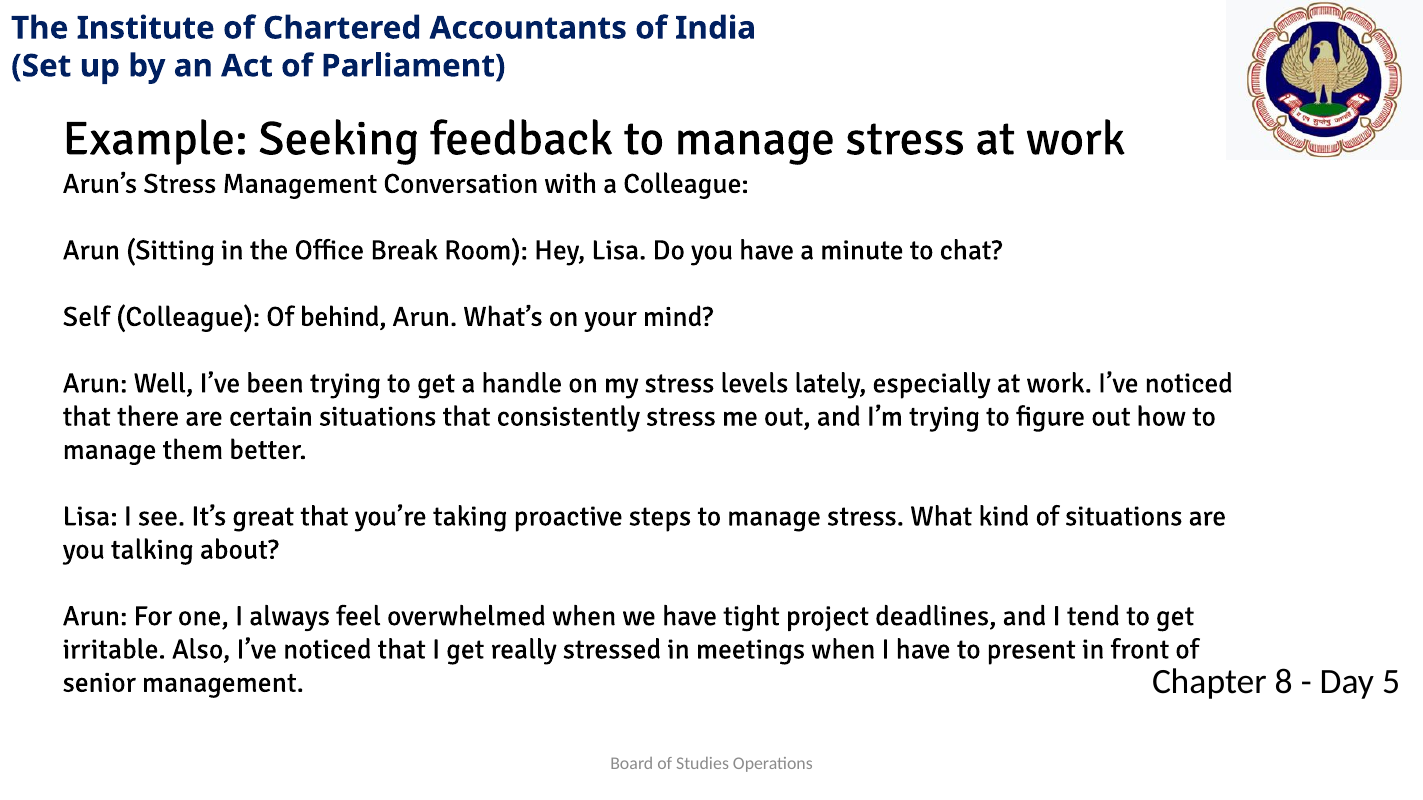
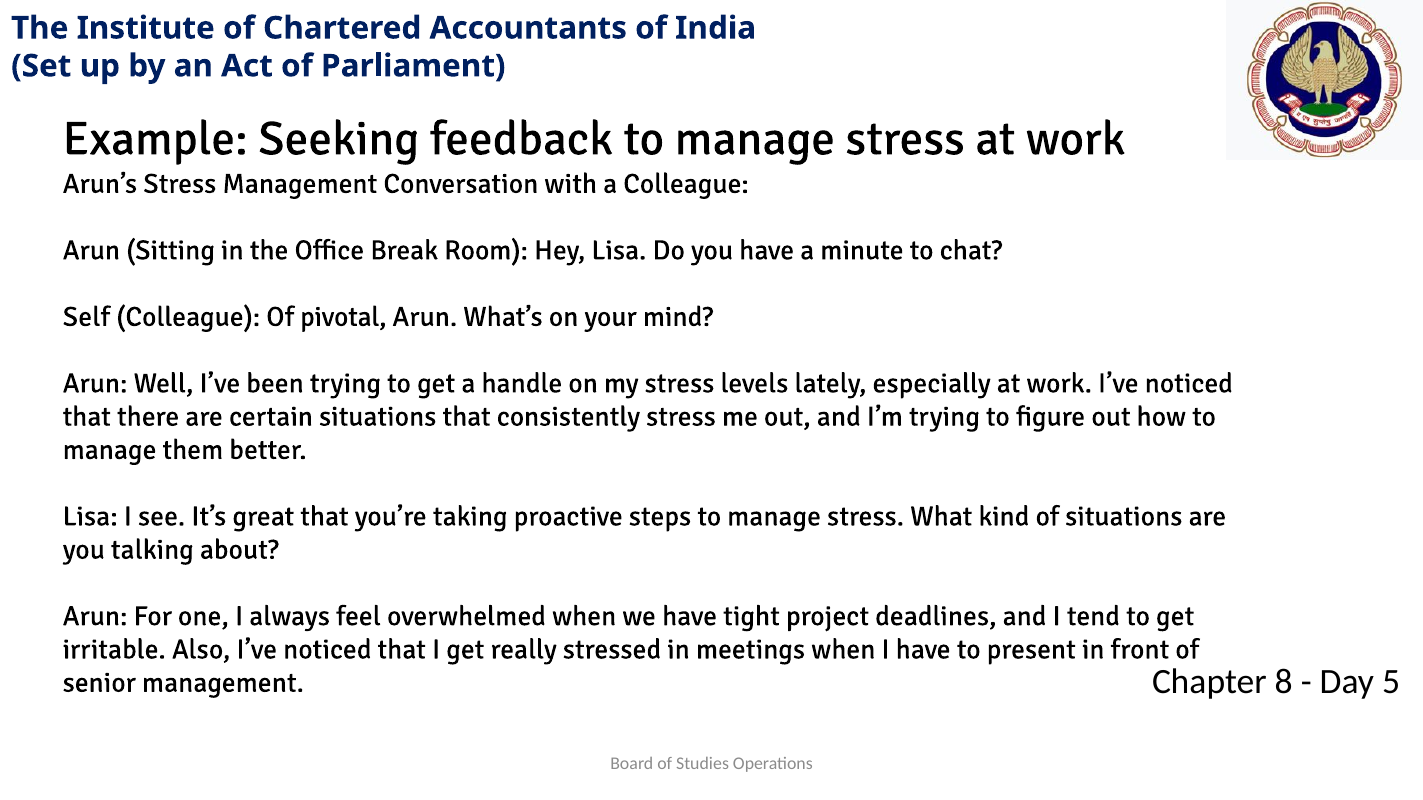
behind: behind -> pivotal (343, 317)
